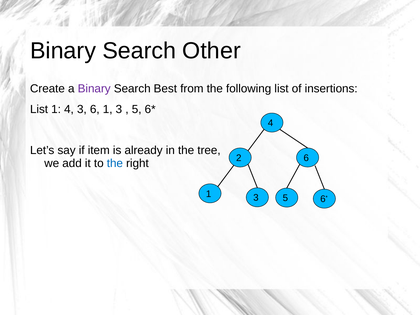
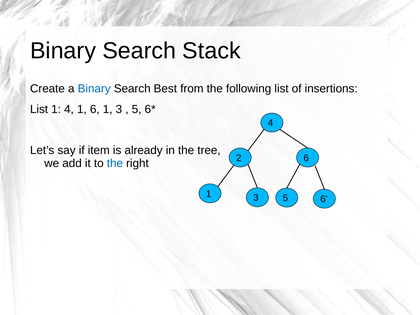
Other: Other -> Stack (212, 51)
Binary colour: purple -> blue (94, 89)
4 3: 3 -> 1 (82, 109)
